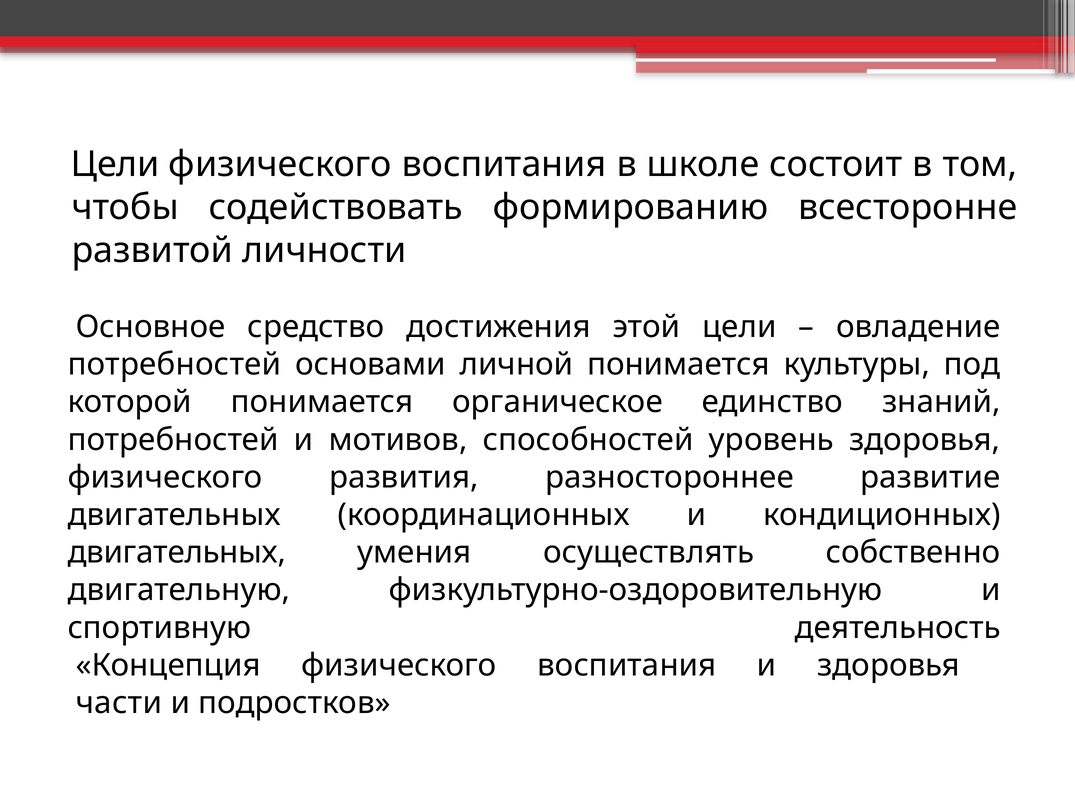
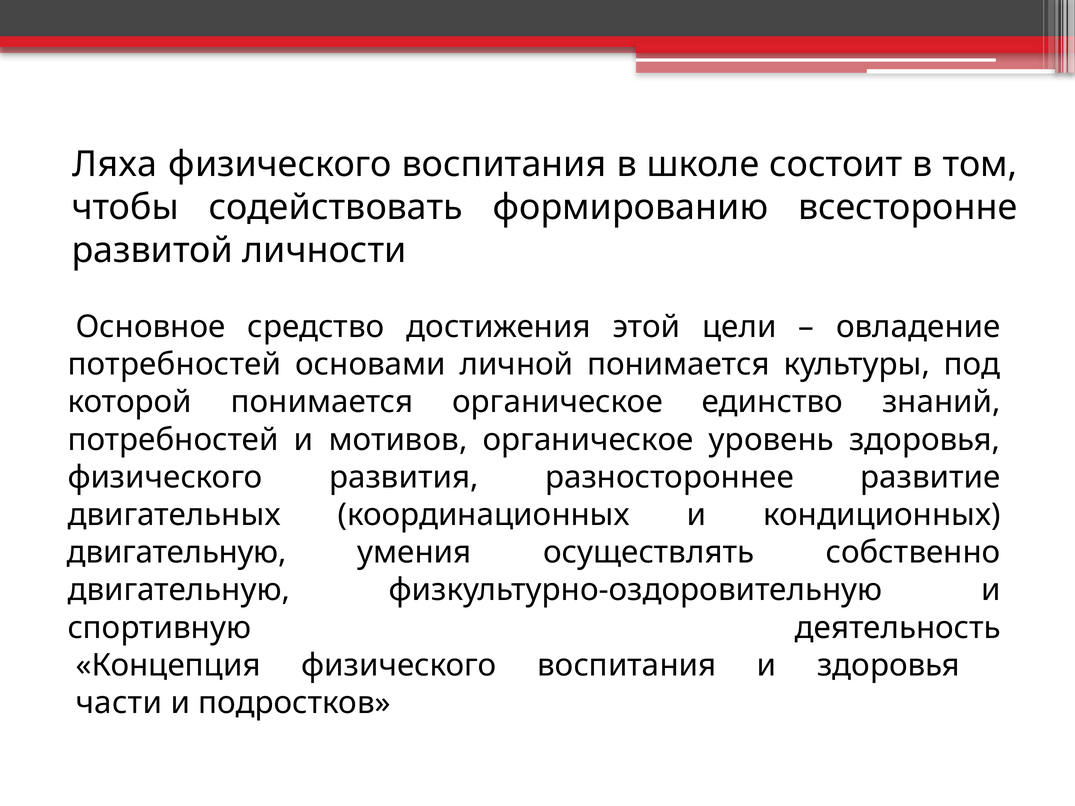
Цели: Цели -> Ляха (115, 164)
мотивов способностей: способностей -> органическое (588, 440)
двигательных: двигательных -> двигательную (177, 553)
